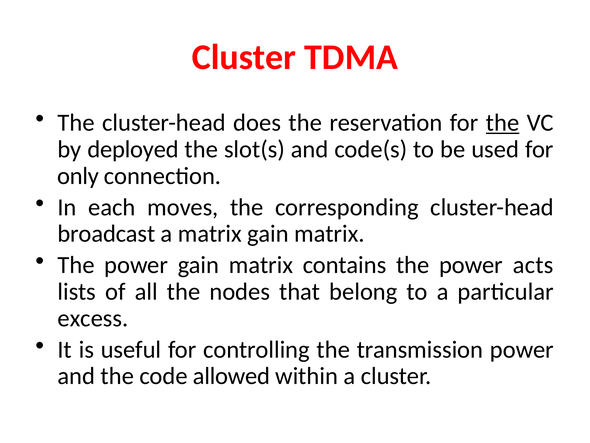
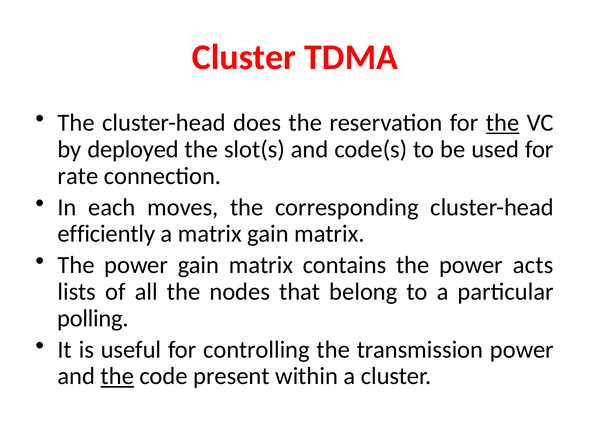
only: only -> rate (78, 176)
broadcast: broadcast -> efficiently (106, 234)
excess: excess -> polling (93, 318)
the underline: none -> present (117, 376)
allowed: allowed -> present (231, 376)
